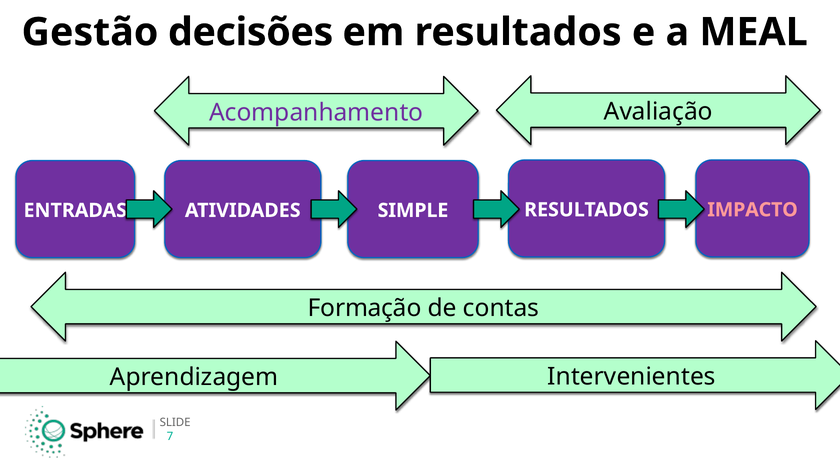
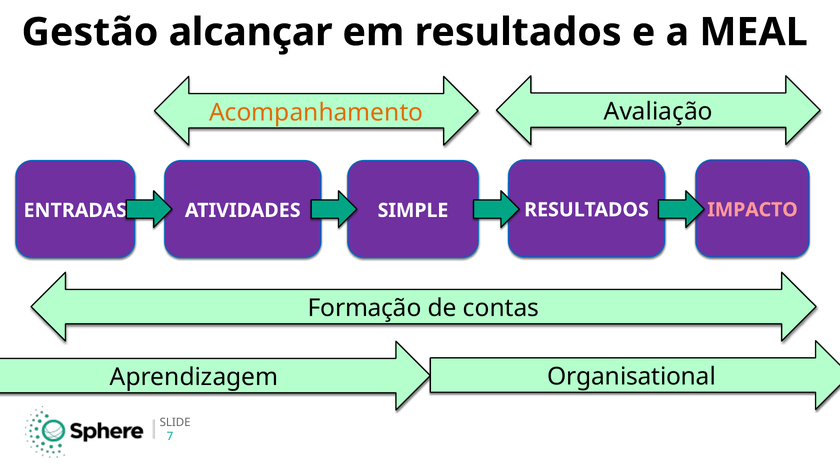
decisões: decisões -> alcançar (251, 32)
Acompanhamento colour: purple -> orange (316, 113)
Intervenientes: Intervenientes -> Organisational (632, 377)
